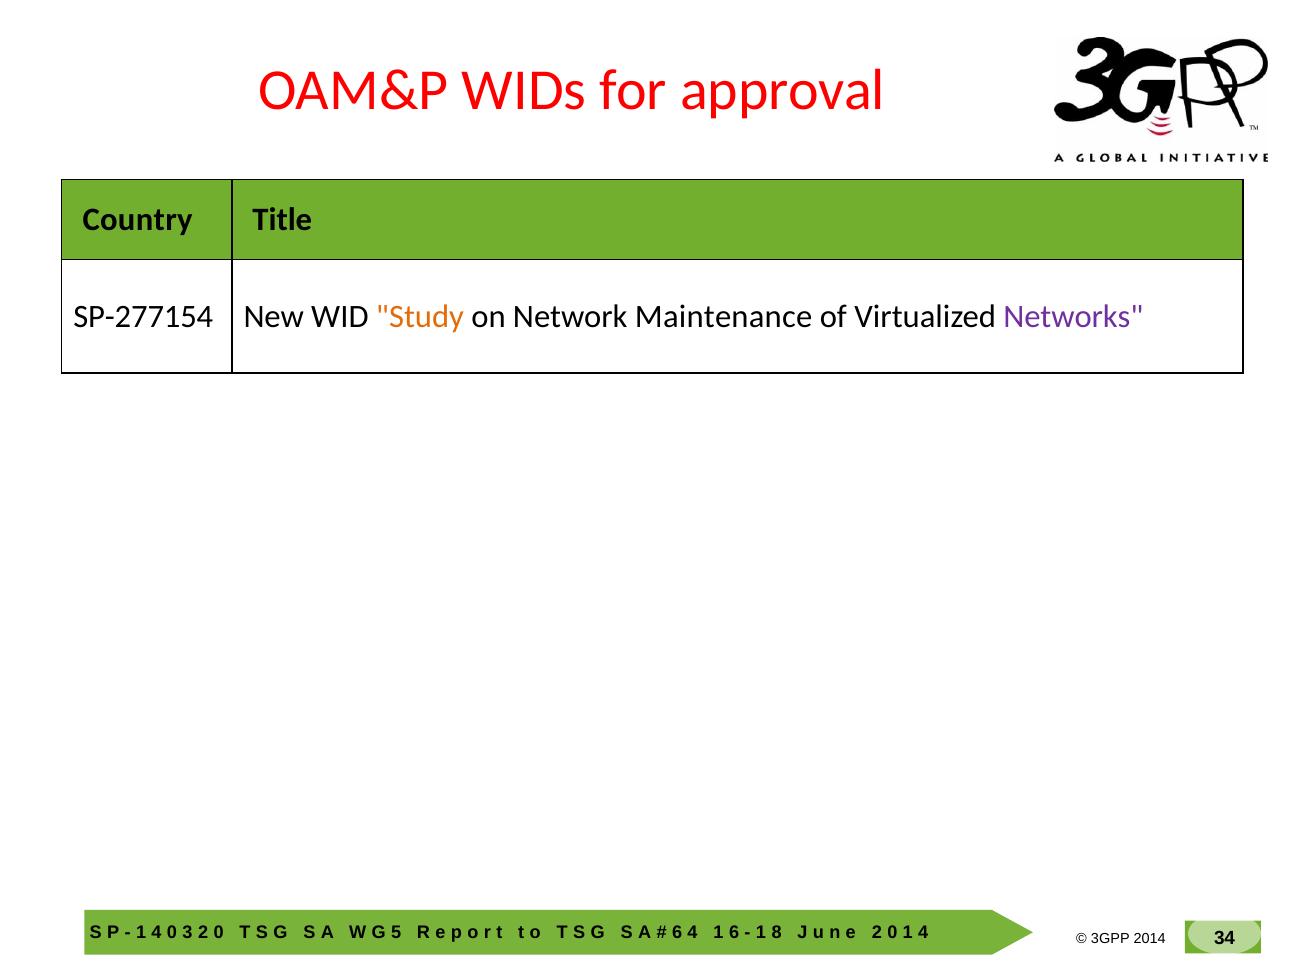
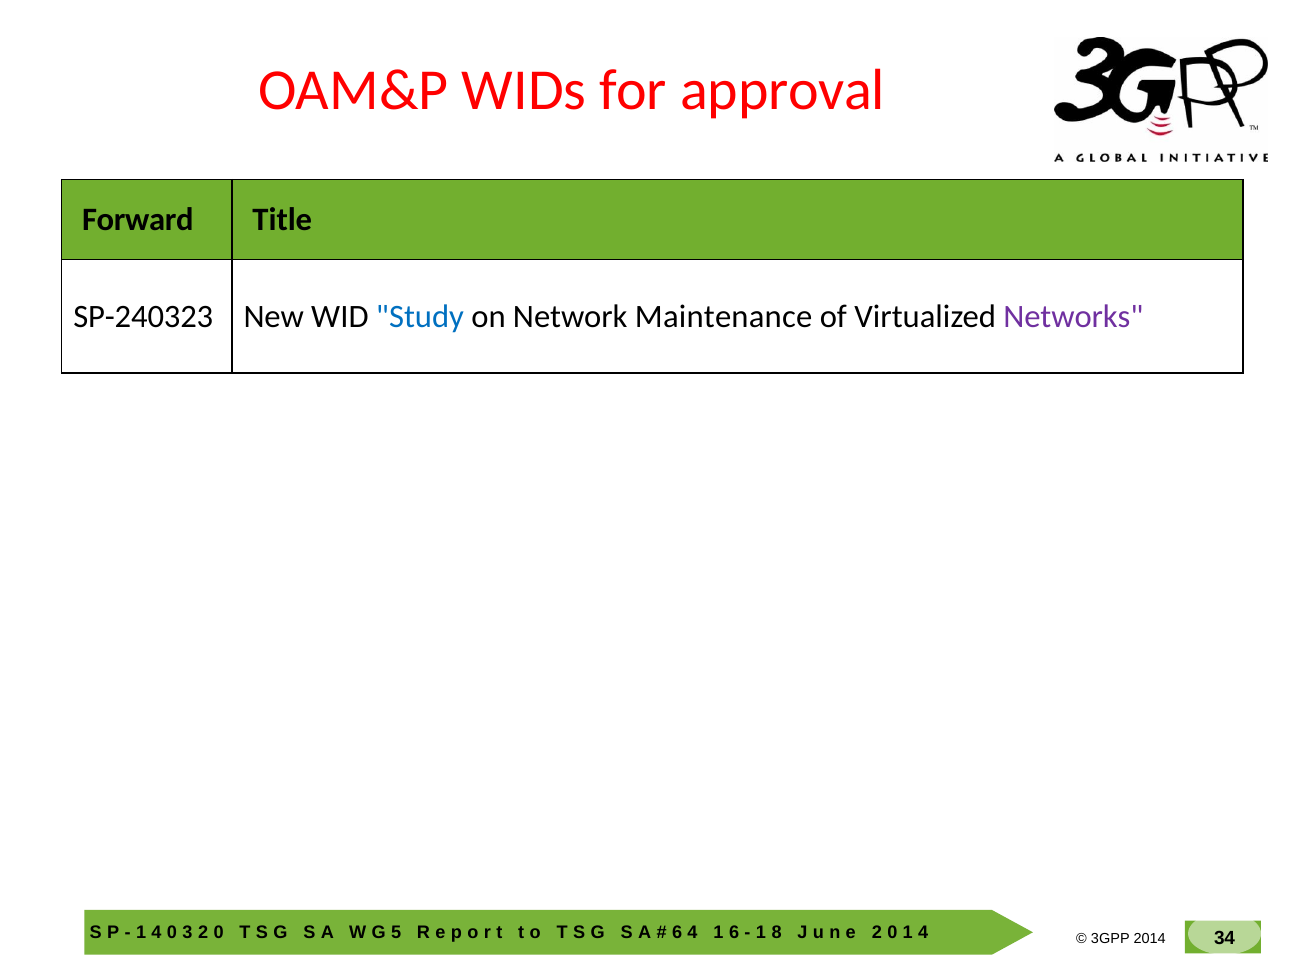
Country: Country -> Forward (138, 220)
SP-277154: SP-277154 -> SP-240323 (143, 317)
Study colour: orange -> blue (420, 317)
